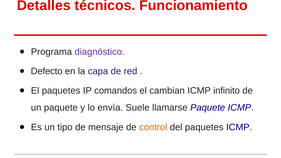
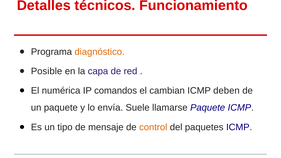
diagnóstico colour: purple -> orange (100, 52)
Defecto: Defecto -> Posible (47, 71)
El paquetes: paquetes -> numérica (61, 91)
infinito: infinito -> deben (226, 91)
